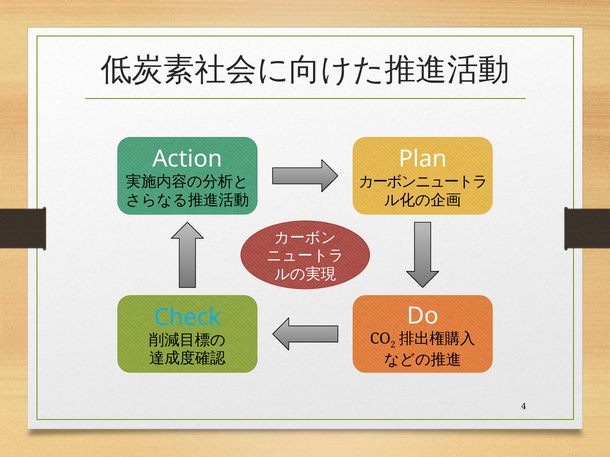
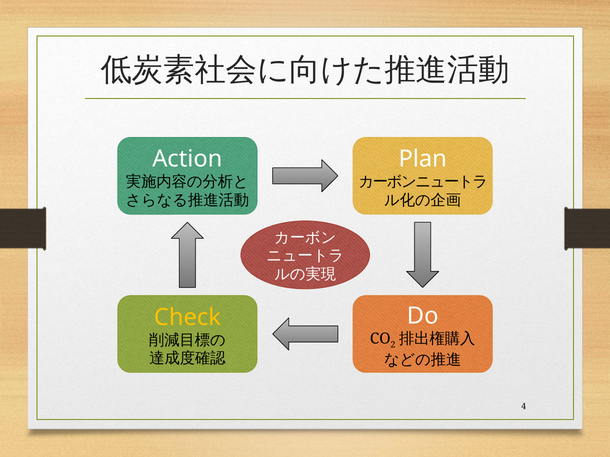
Check colour: light blue -> yellow (187, 318)
